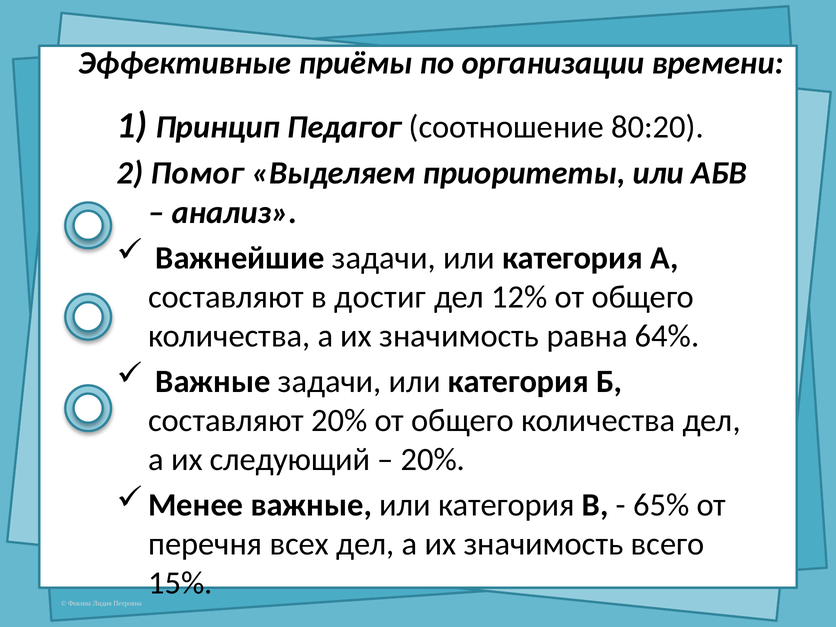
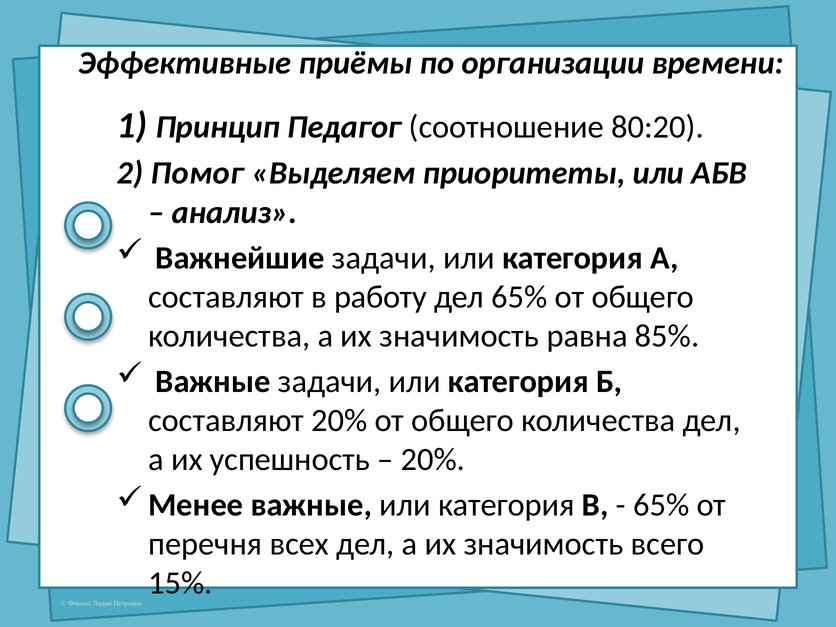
достиг: достиг -> работу (380, 297)
дел 12%: 12% -> 65% (519, 297)
64%: 64% -> 85% (667, 336)
следующий: следующий -> успешность (290, 460)
